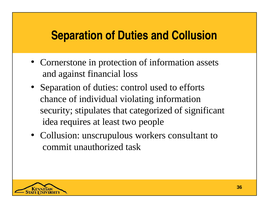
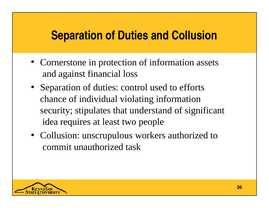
categorized: categorized -> understand (151, 110)
consultant: consultant -> authorized (188, 135)
